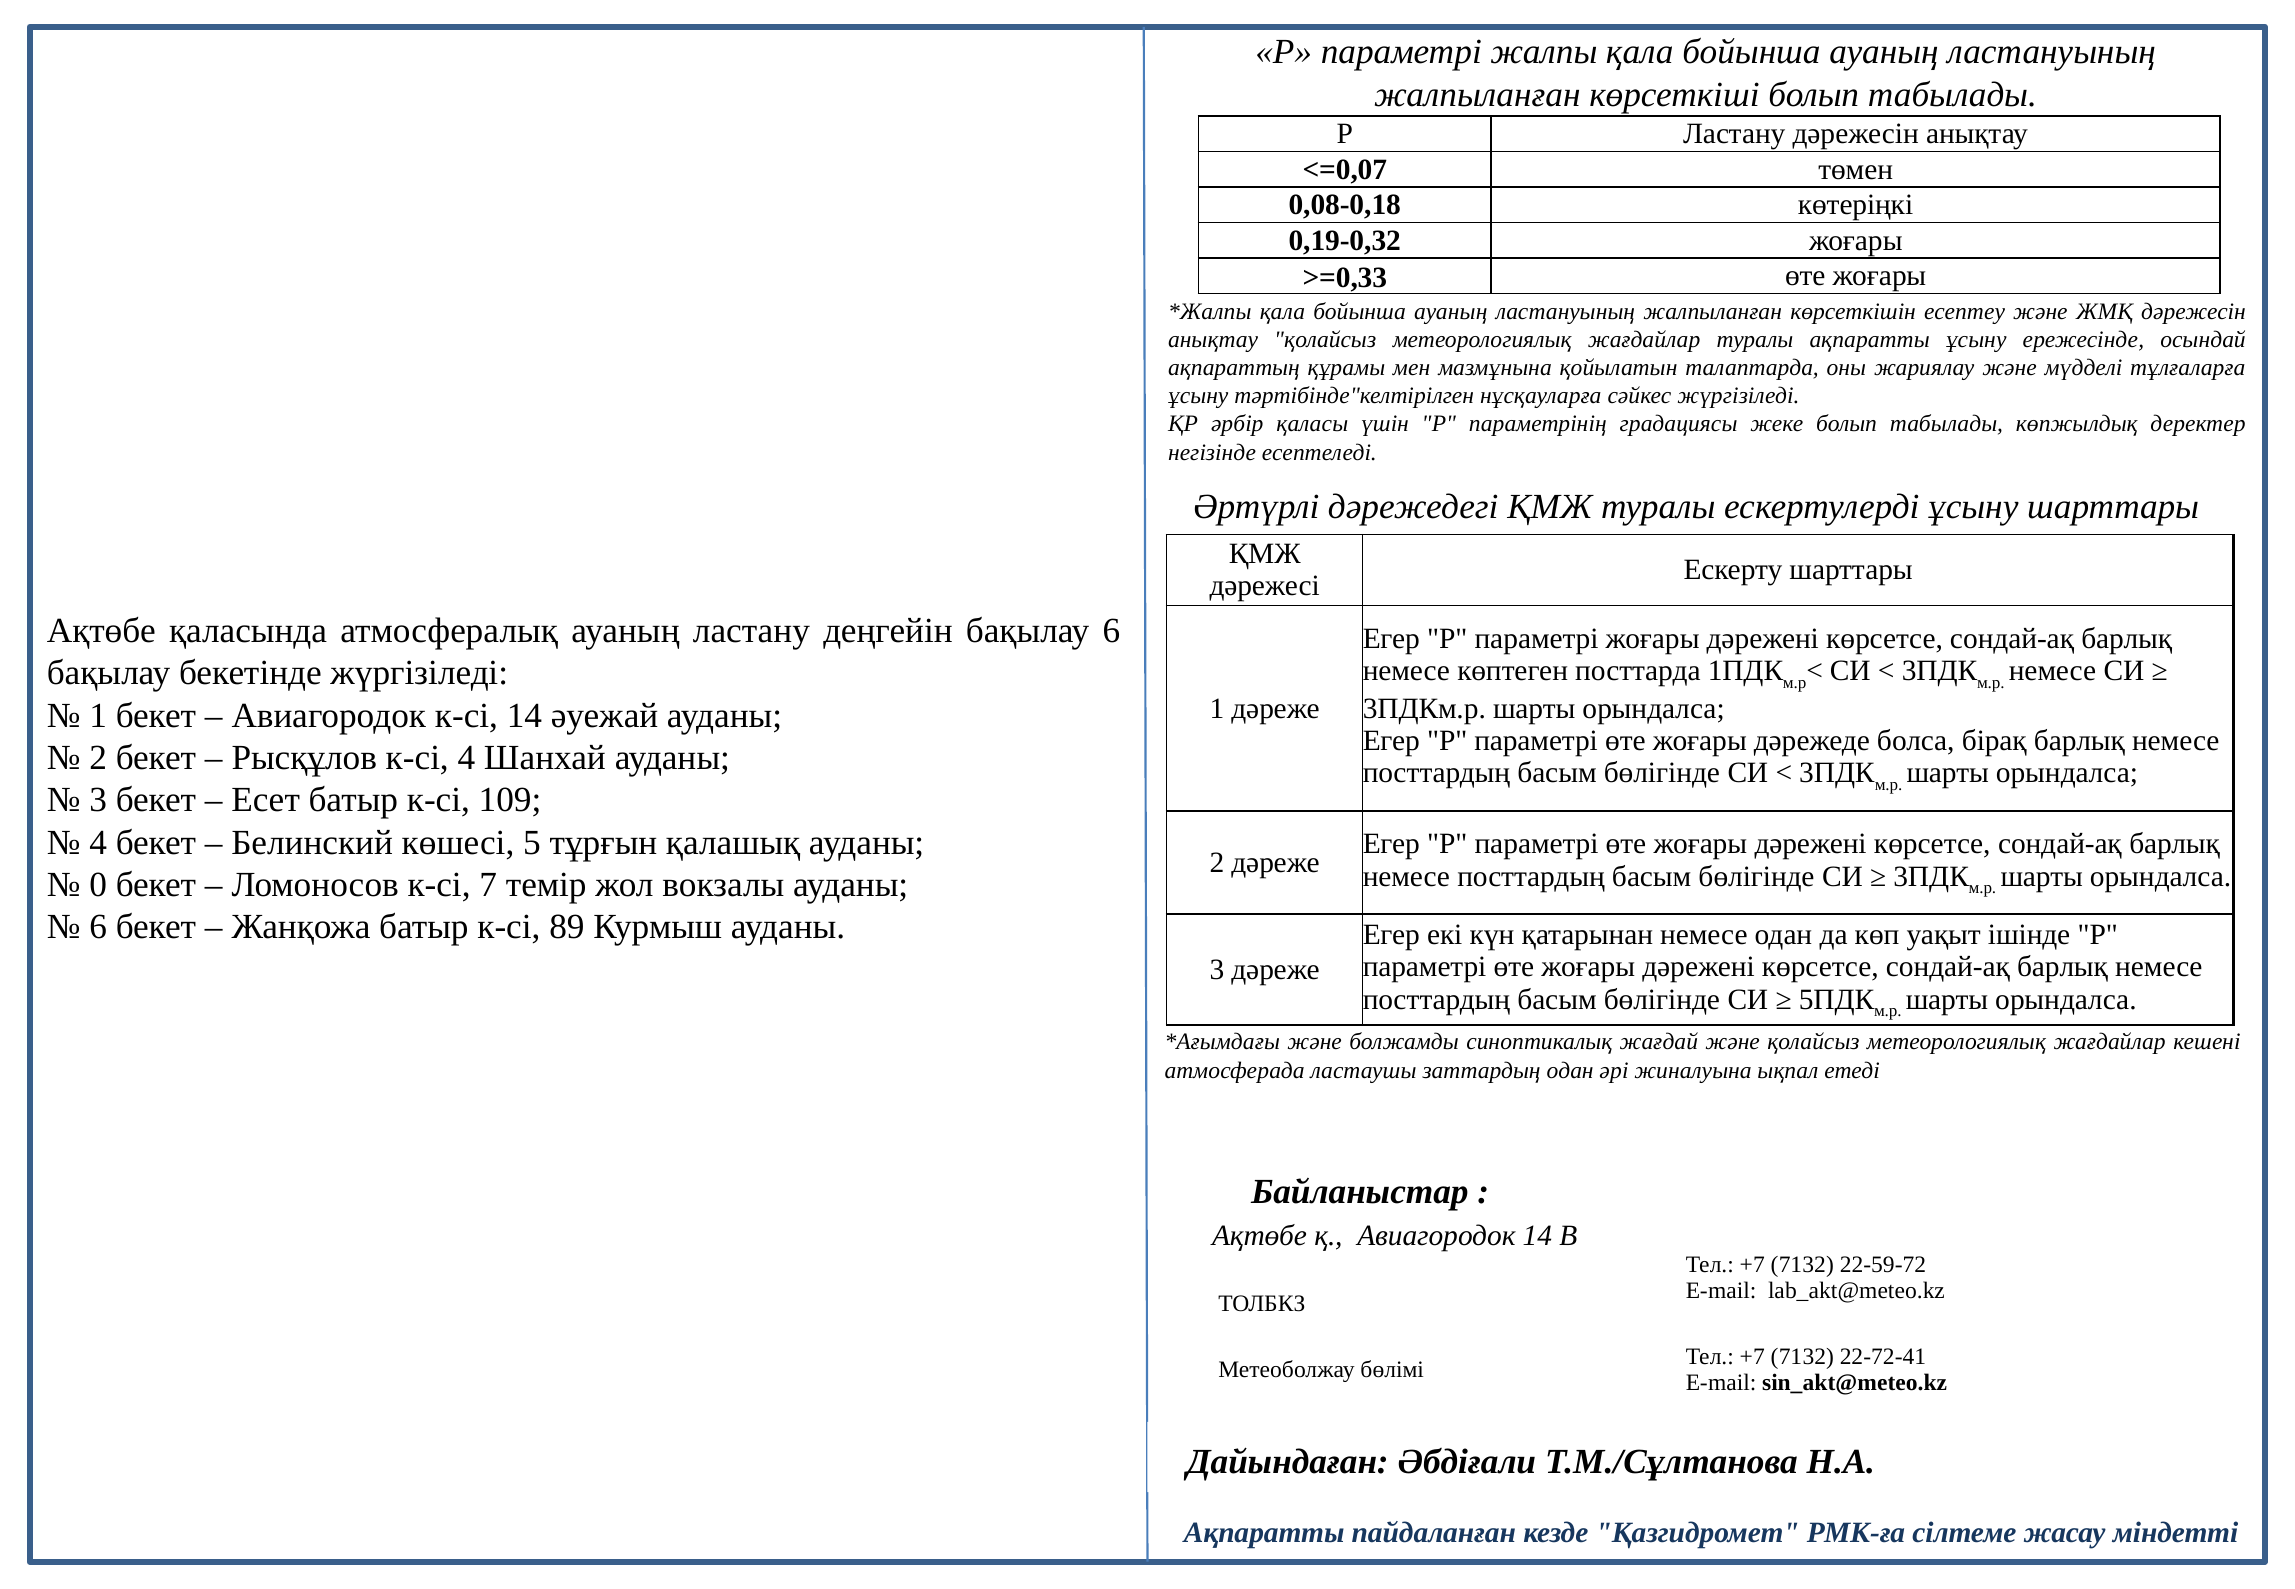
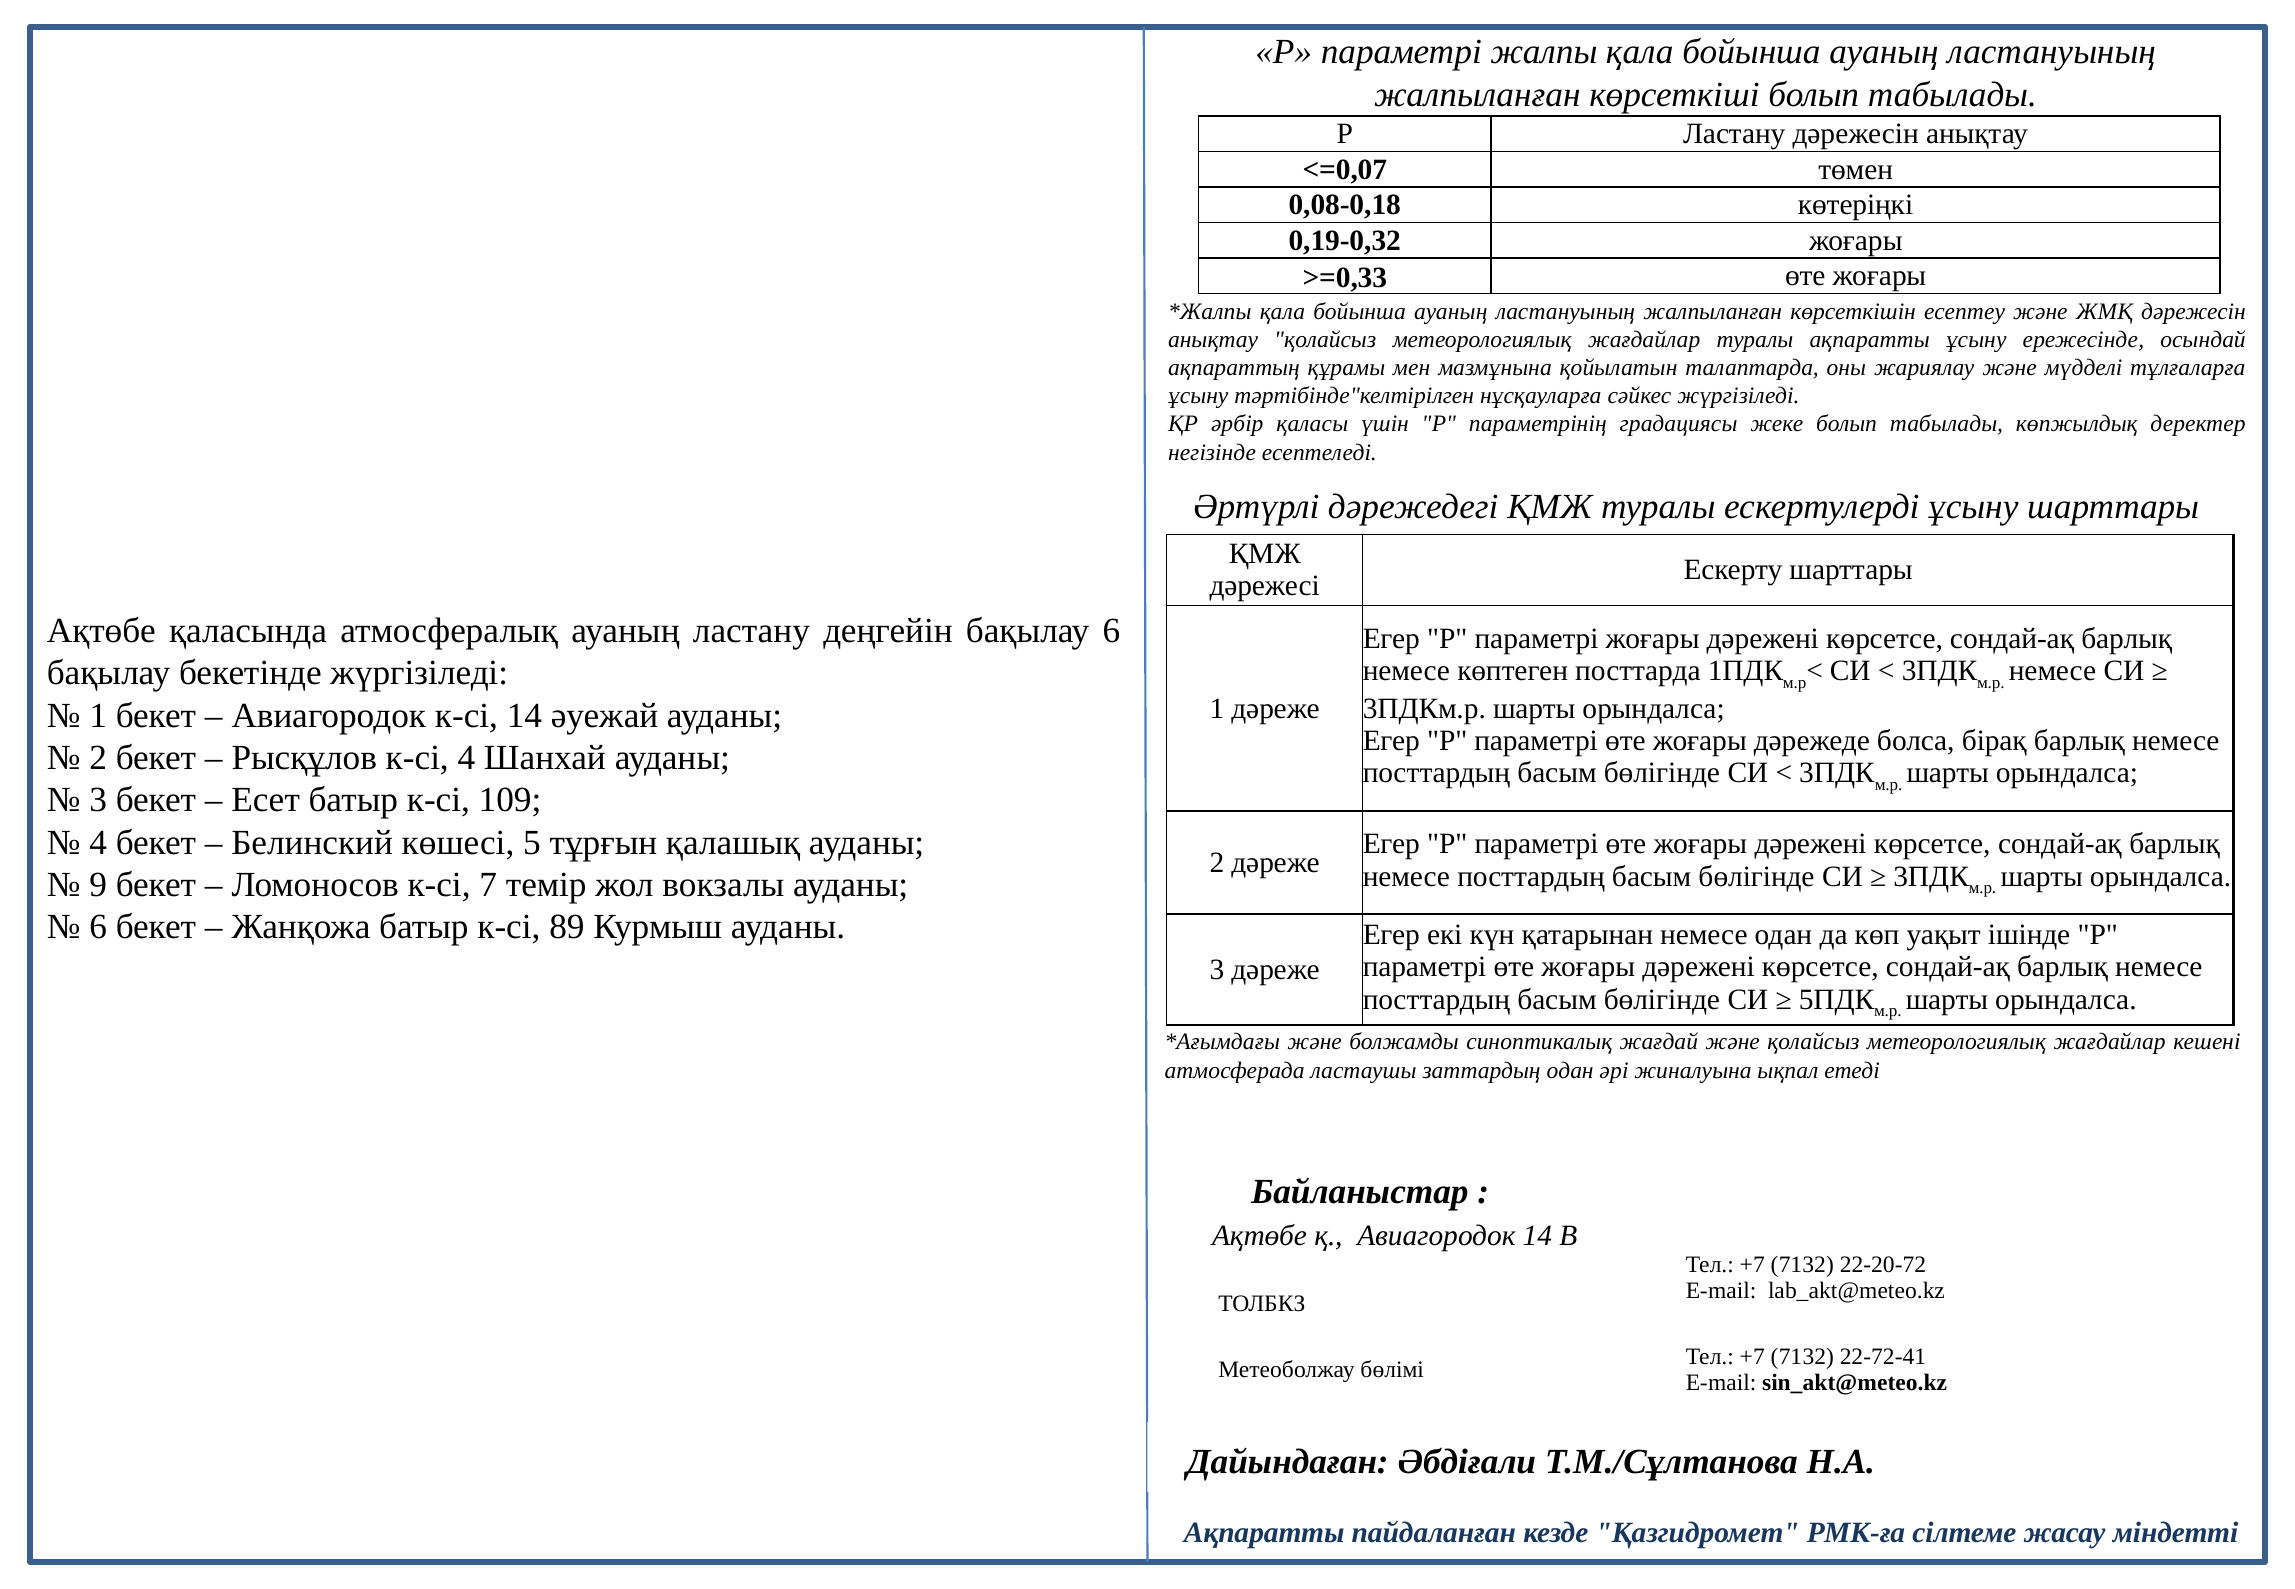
0: 0 -> 9 (98, 885)
22-59-72: 22-59-72 -> 22-20-72 (1883, 1265)
